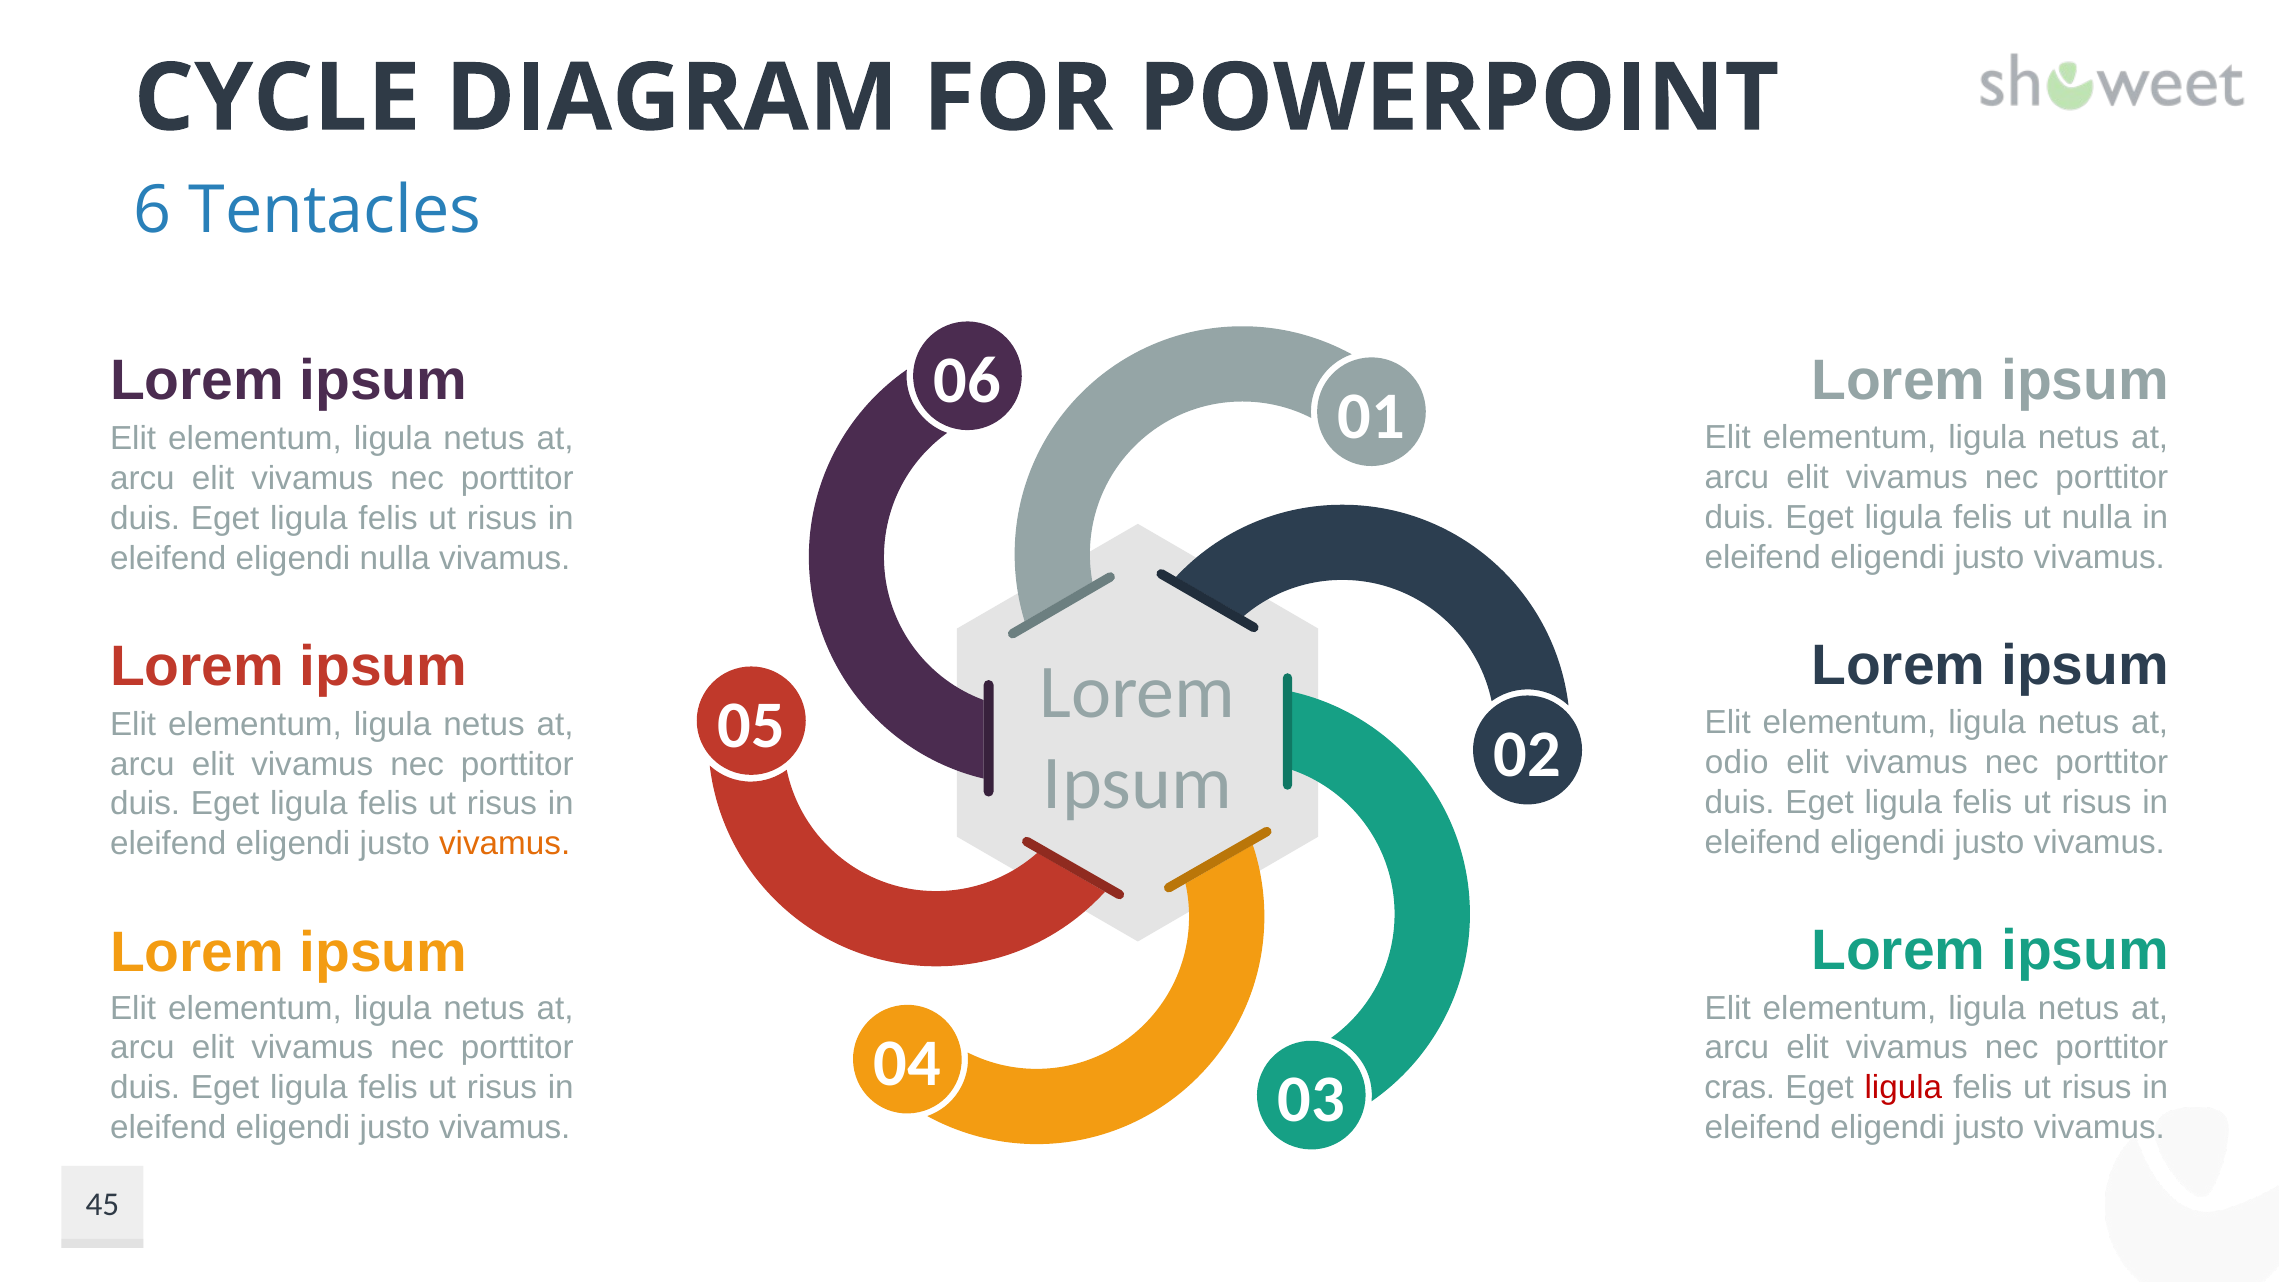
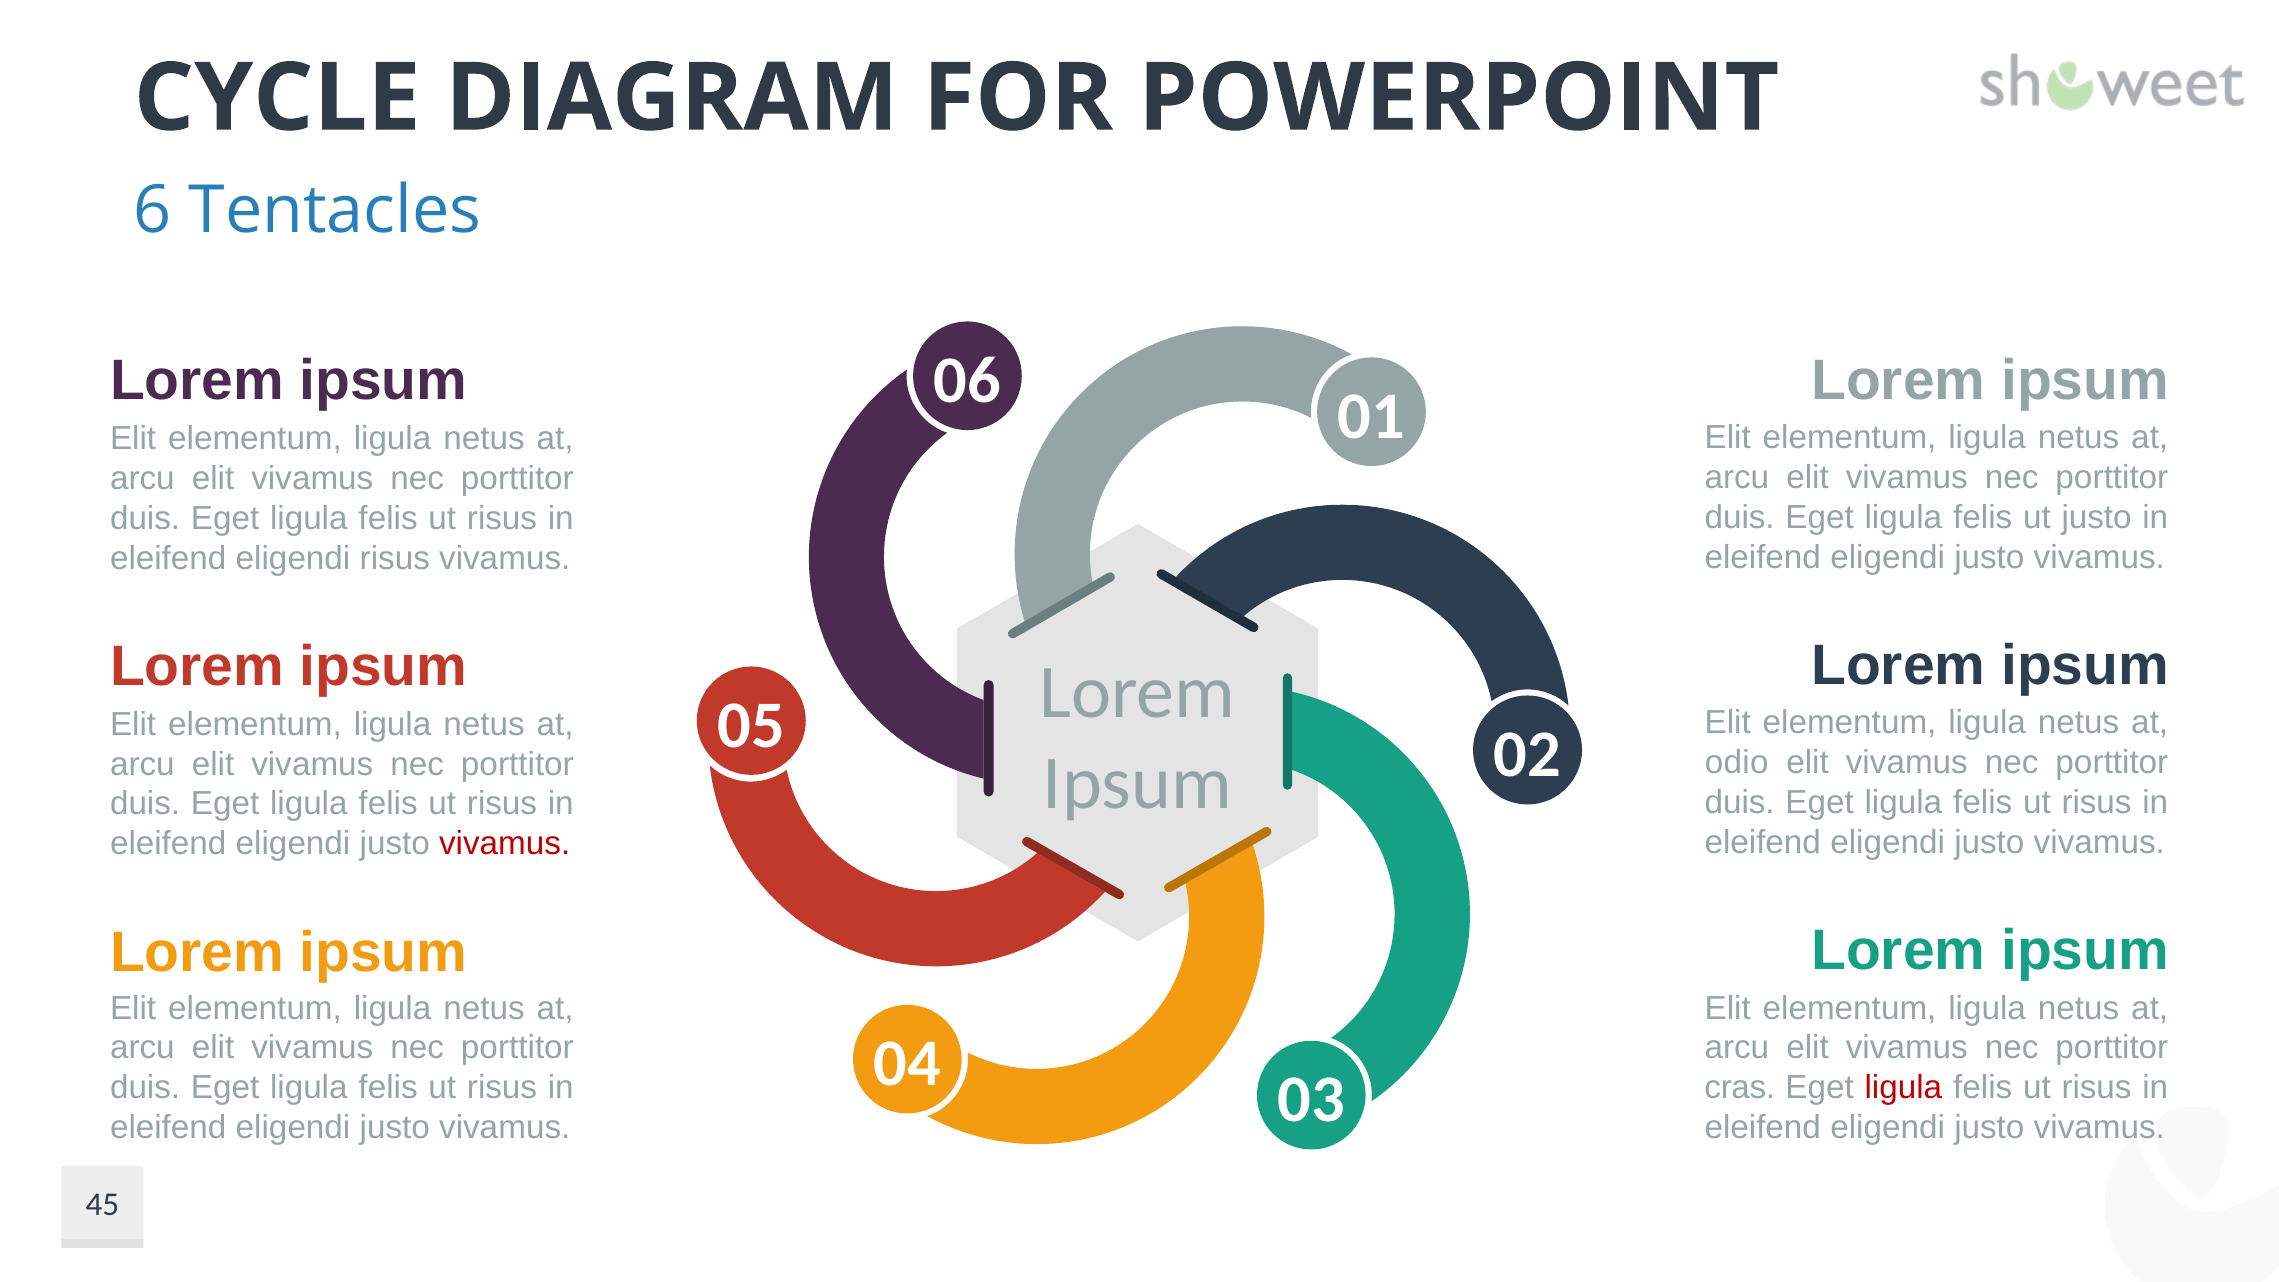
ut nulla: nulla -> justo (2097, 517)
eligendi nulla: nulla -> risus (395, 559)
vivamus colour: orange -> red (505, 844)
